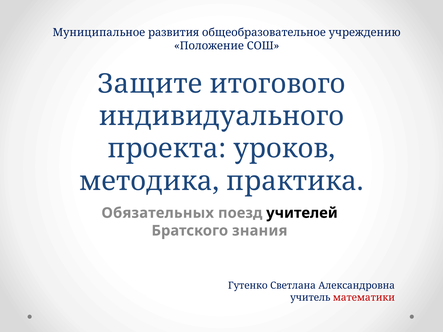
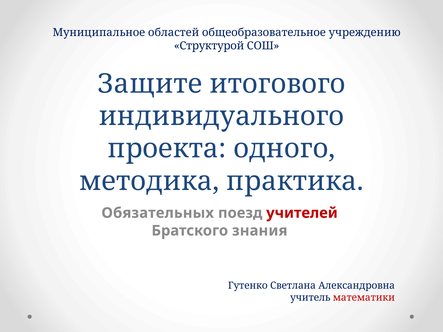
развития: развития -> областей (174, 33)
Положение: Положение -> Структурой (209, 46)
уроков: уроков -> одного (284, 149)
учителей colour: black -> red (302, 213)
